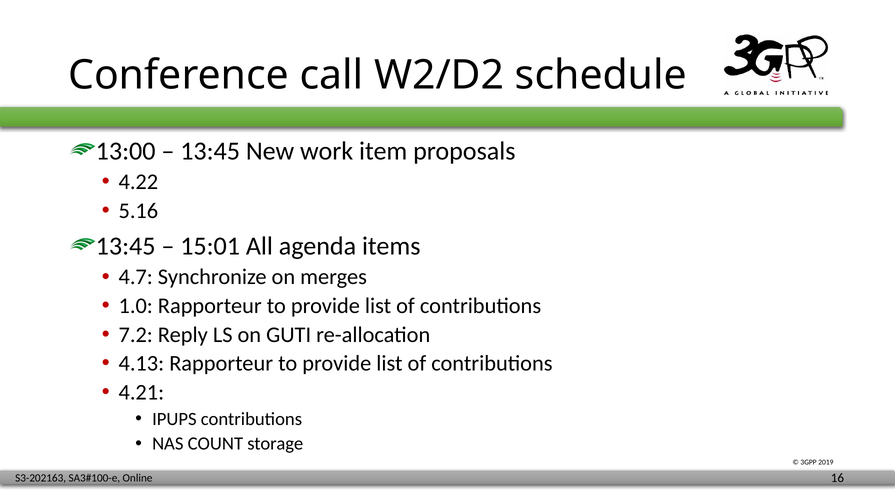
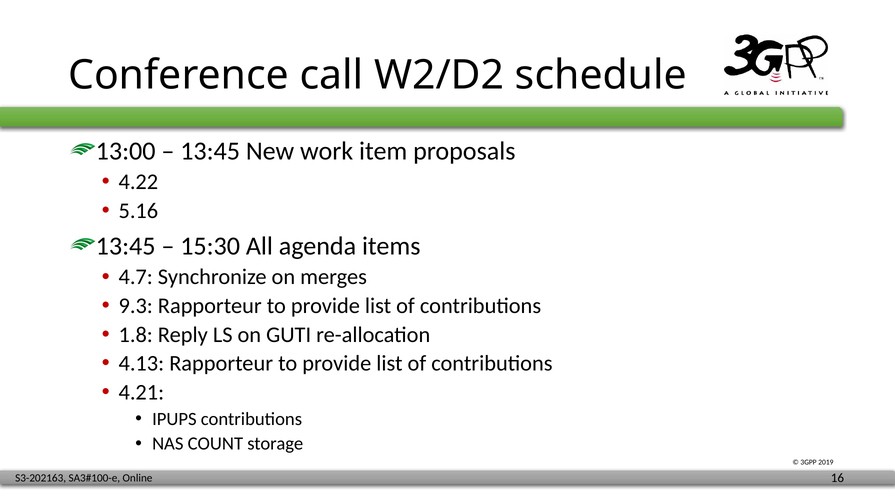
15:01: 15:01 -> 15:30 (210, 246)
1.0: 1.0 -> 9.3 (136, 306)
7.2: 7.2 -> 1.8 (136, 335)
